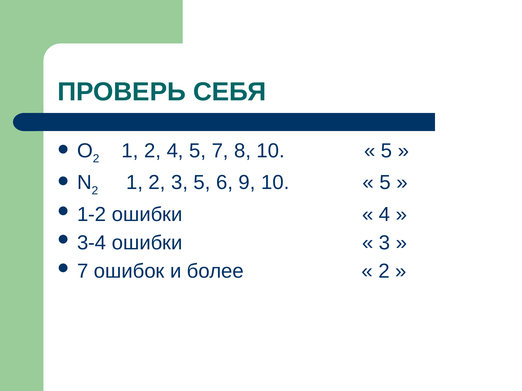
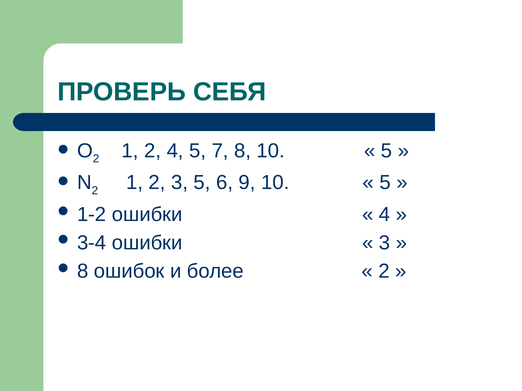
7: 7 -> 8 (83, 272)
